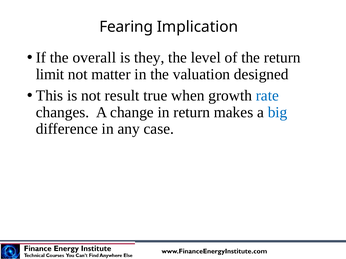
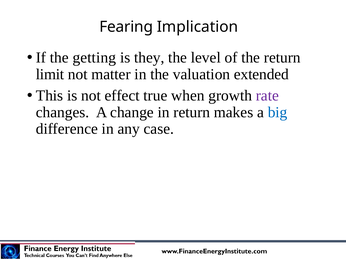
overall: overall -> getting (94, 58)
designed: designed -> extended (261, 74)
result: result -> effect (122, 96)
rate colour: blue -> purple (267, 96)
